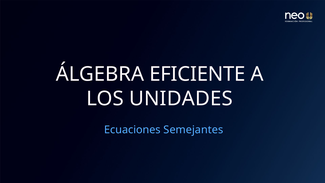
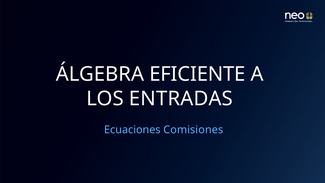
UNIDADES: UNIDADES -> ENTRADAS (181, 98)
Semejantes: Semejantes -> Comisiones (193, 130)
